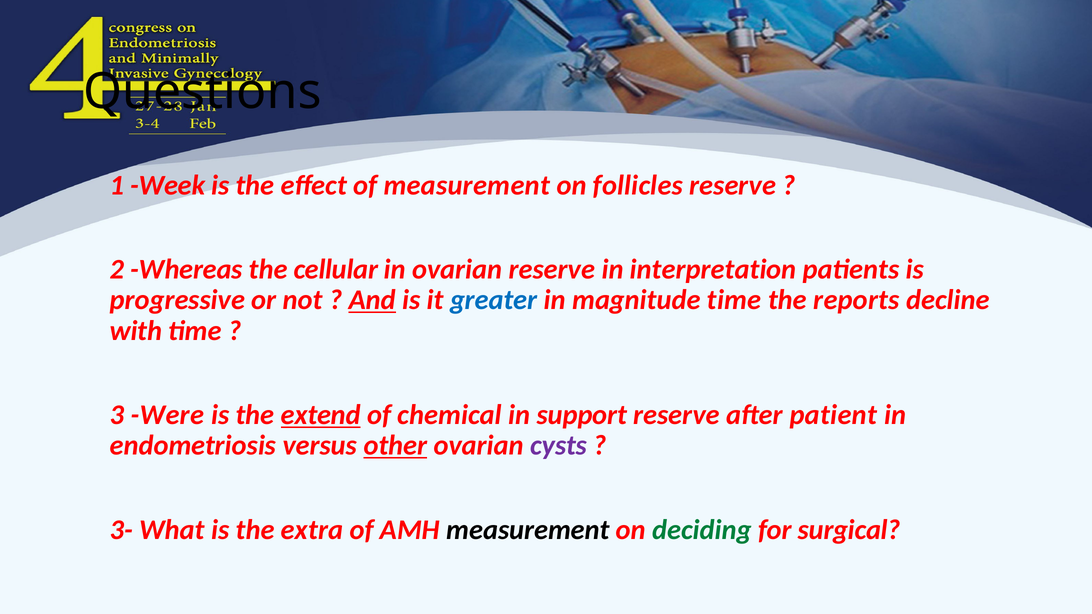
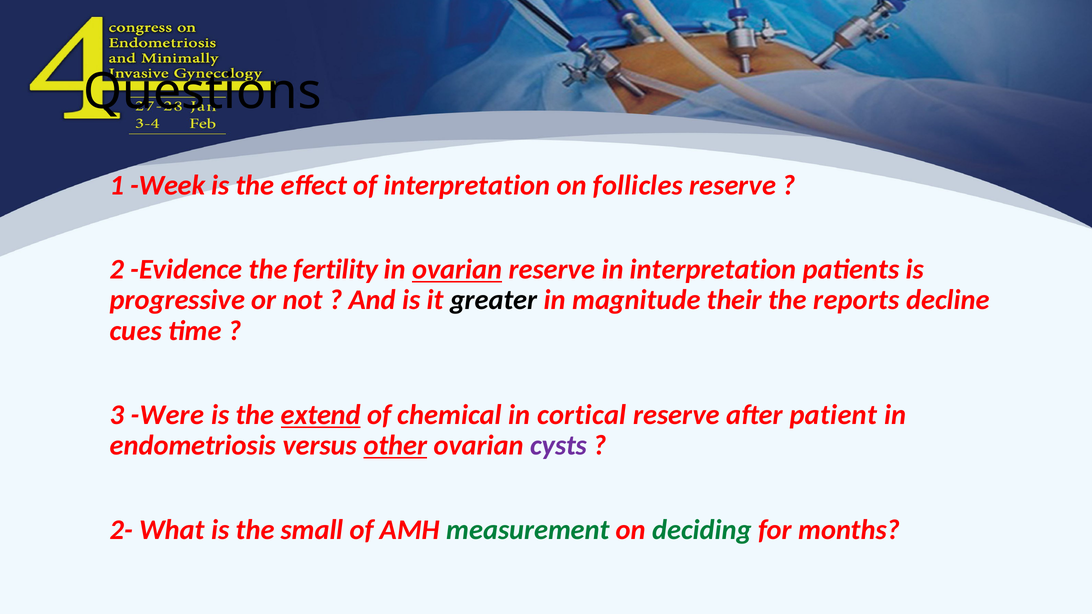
of measurement: measurement -> interpretation (467, 185)
Whereas: Whereas -> Evidence (186, 270)
cellular: cellular -> fertility (336, 270)
ovarian underline: none -> present (457, 270)
And underline: present -> none (372, 300)
greater colour: blue -> black (494, 300)
magnitude time: time -> their (734, 300)
with: with -> cues (136, 331)
support: support -> cortical (582, 415)
3-: 3- -> 2- (121, 530)
extra: extra -> small (312, 530)
measurement colour: black -> green (528, 530)
surgical: surgical -> months (849, 530)
